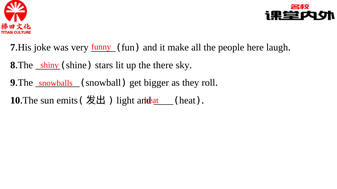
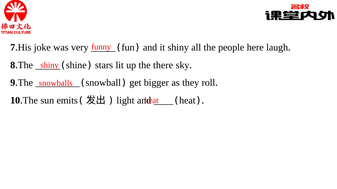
it make: make -> shiny (178, 48)
